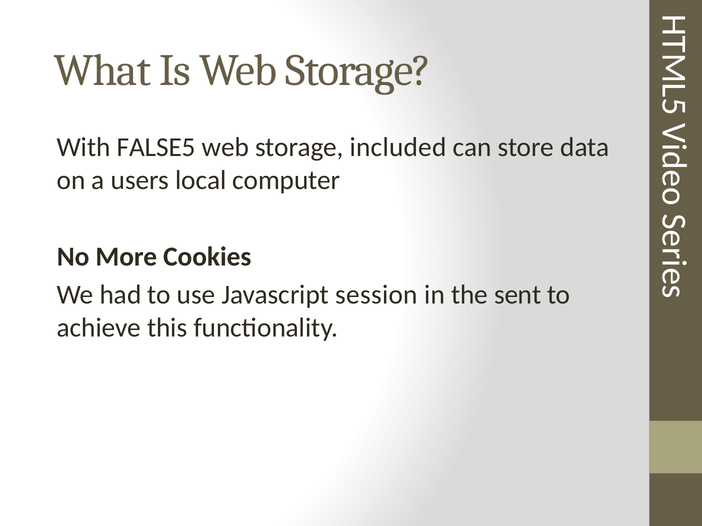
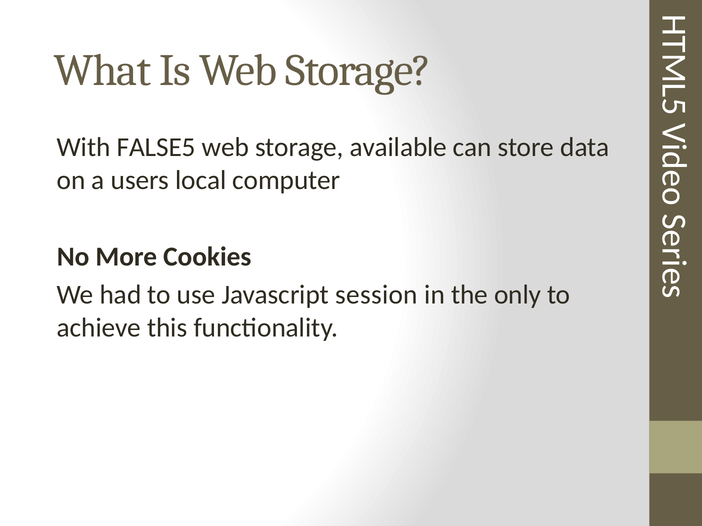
included: included -> available (398, 148)
sent: sent -> only (518, 295)
